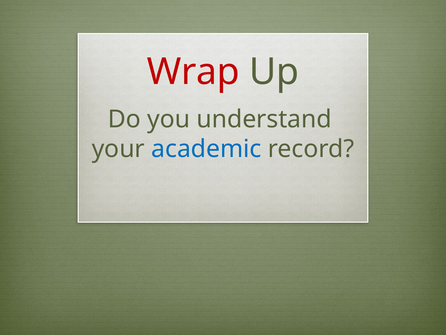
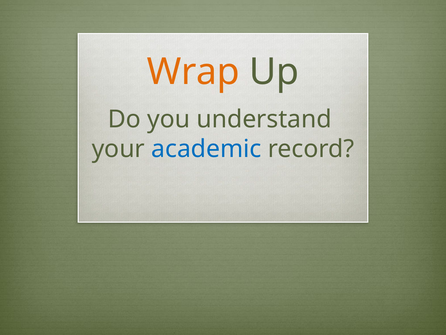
Wrap colour: red -> orange (193, 72)
